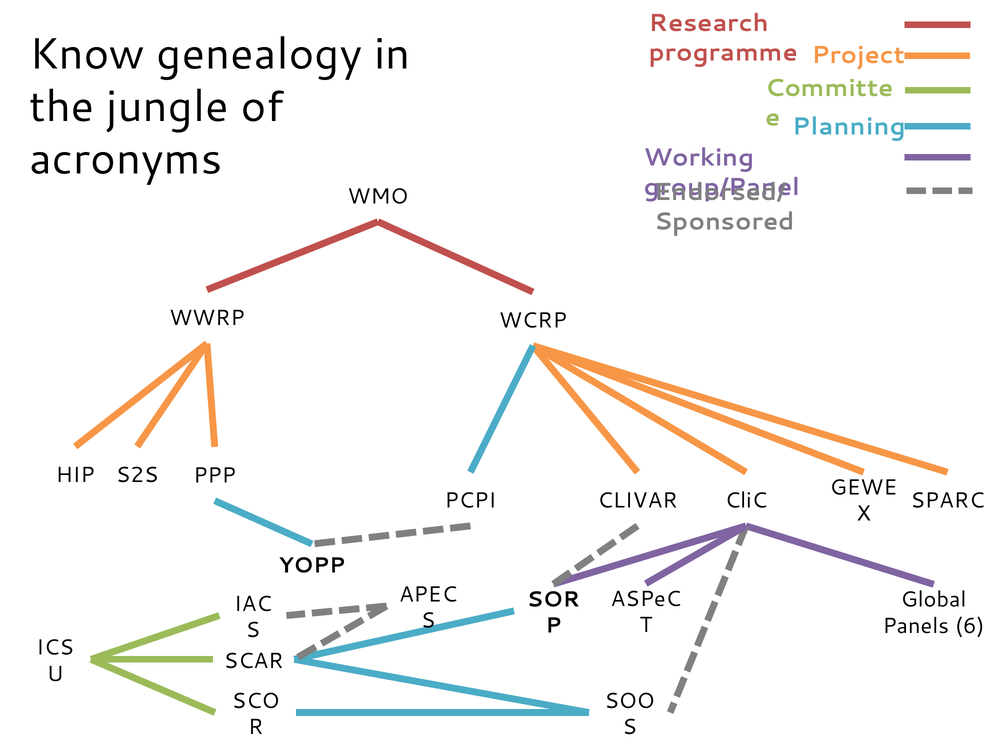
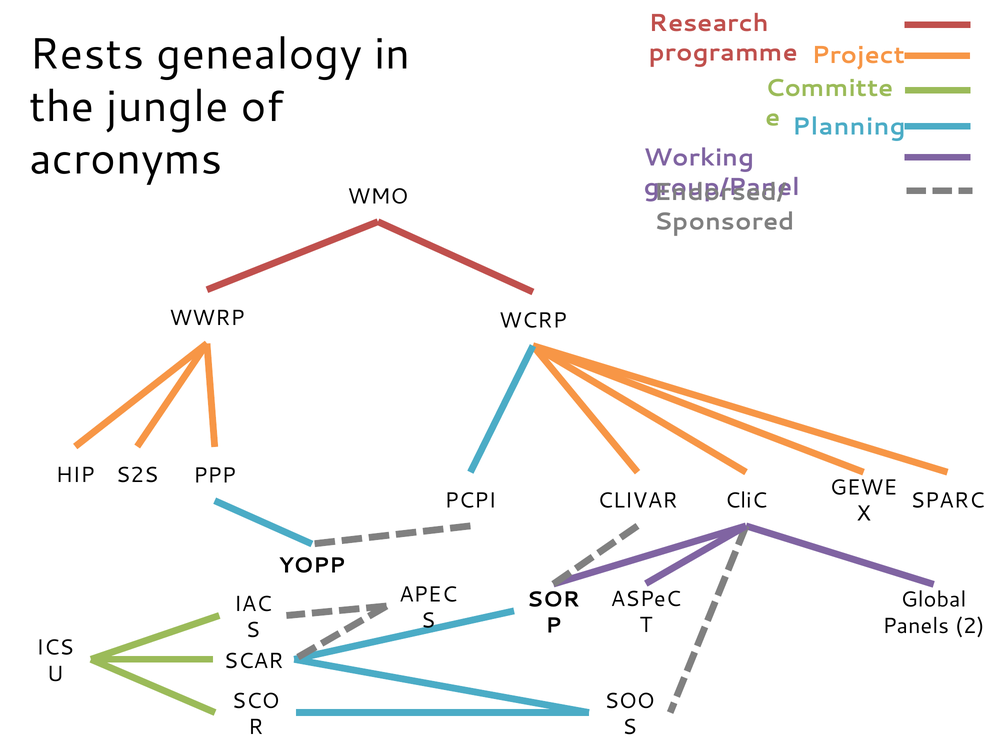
Know: Know -> Rests (87, 54)
6: 6 -> 2 (970, 626)
